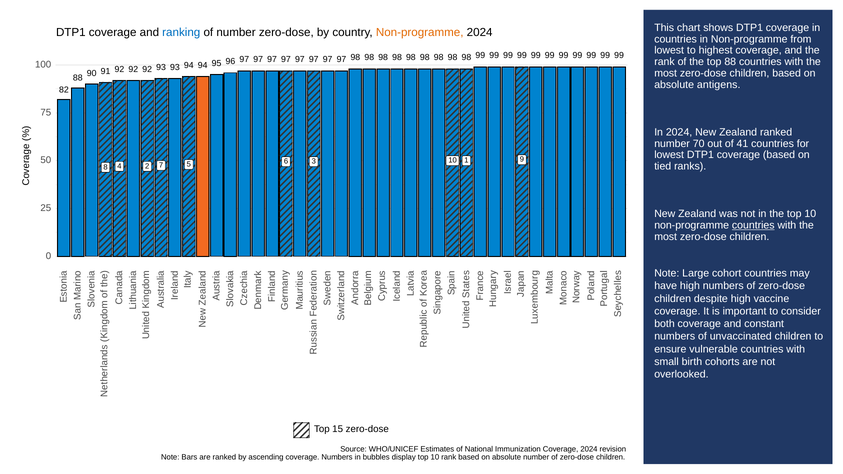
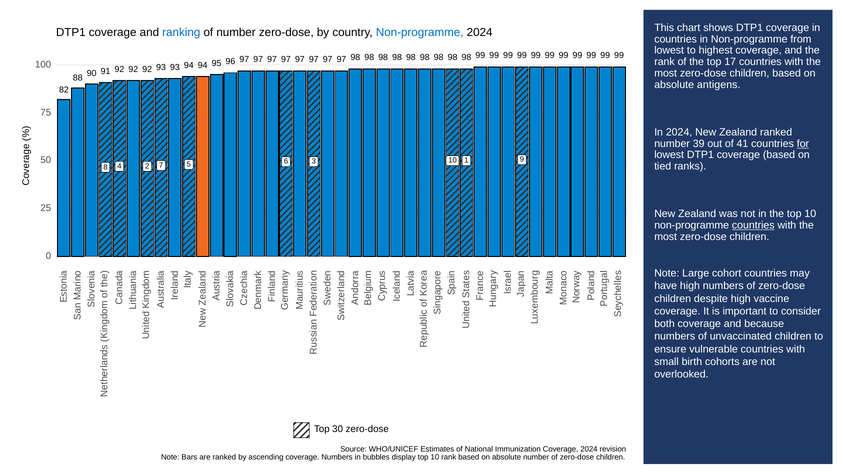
Non-programme colour: orange -> blue (420, 33)
top 88: 88 -> 17 (730, 62)
70: 70 -> 39 (699, 144)
for underline: none -> present (803, 144)
constant: constant -> because (764, 324)
15: 15 -> 30 (338, 429)
